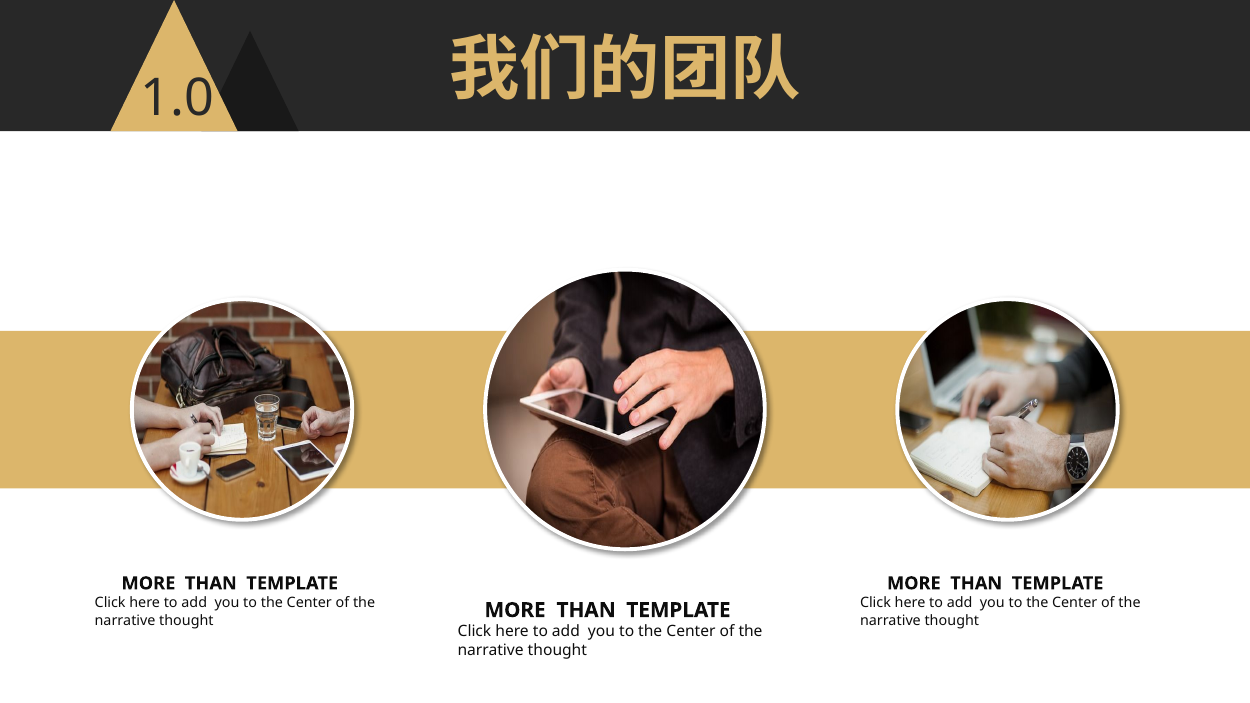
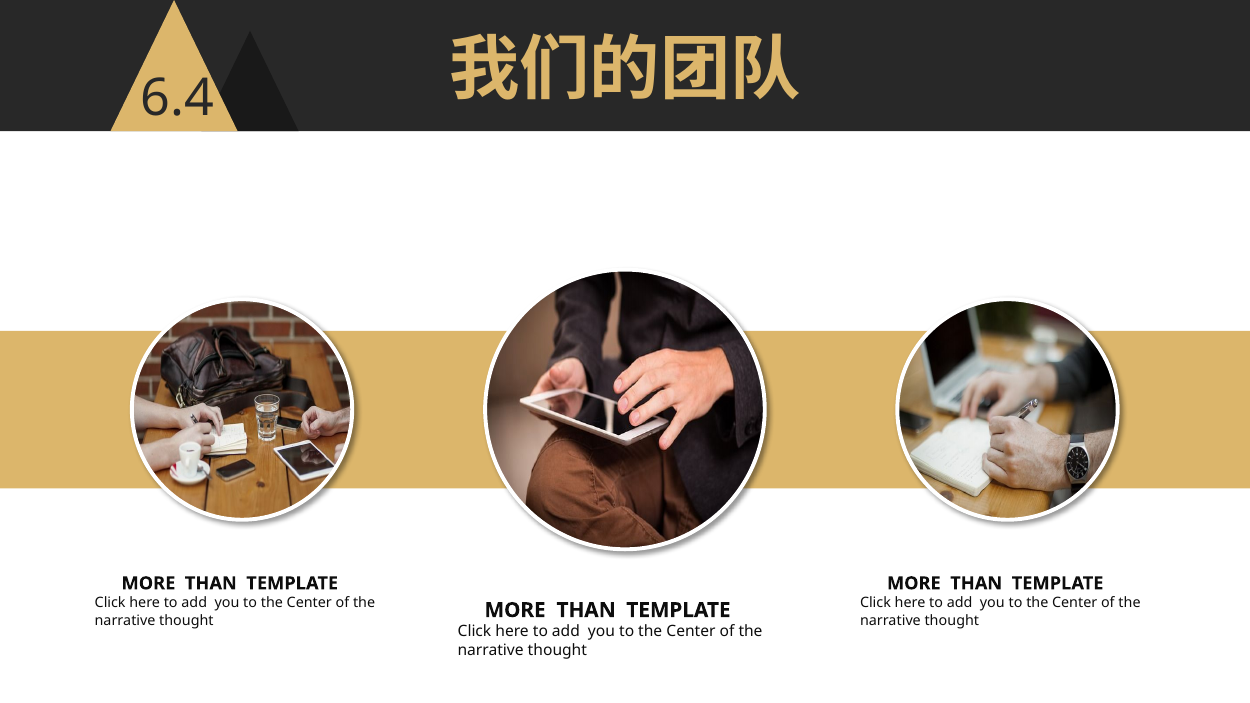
1.0: 1.0 -> 6.4 (177, 98)
